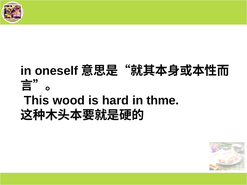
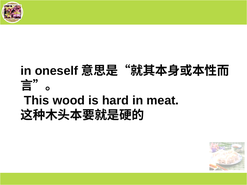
thme: thme -> meat (163, 101)
